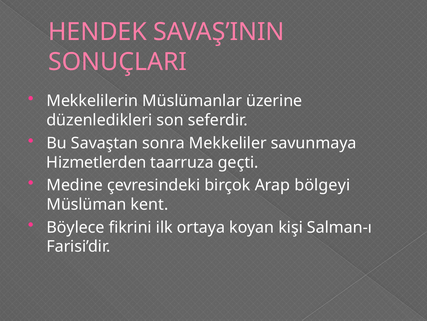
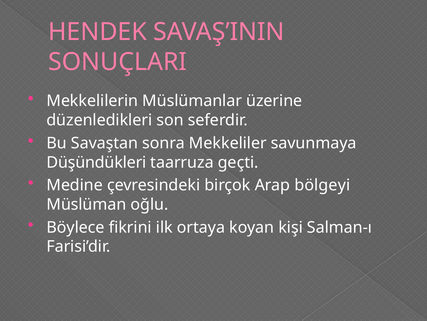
Hizmetlerden: Hizmetlerden -> Düşündükleri (96, 162)
kent: kent -> oğlu (150, 204)
